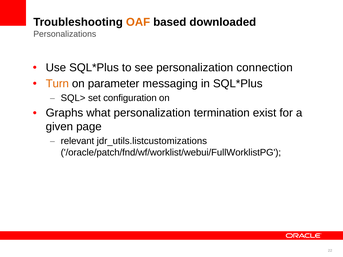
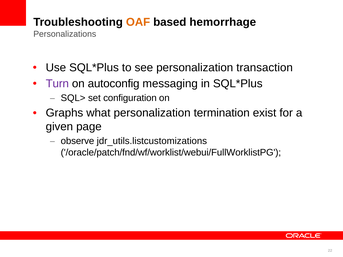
downloaded: downloaded -> hemorrhage (223, 22)
connection: connection -> transaction (265, 68)
Turn colour: orange -> purple (57, 84)
parameter: parameter -> autoconfig (114, 84)
relevant: relevant -> observe (77, 141)
